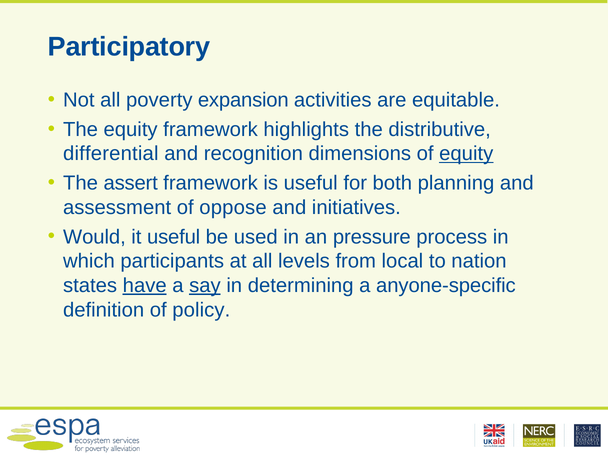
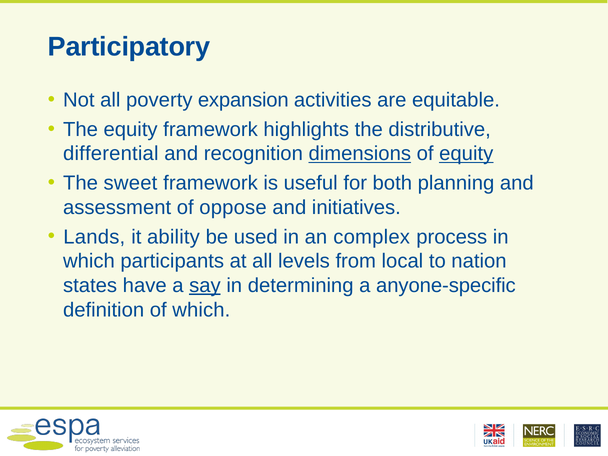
dimensions underline: none -> present (360, 154)
assert: assert -> sweet (130, 183)
Would: Would -> Lands (94, 237)
it useful: useful -> ability (173, 237)
pressure: pressure -> complex (372, 237)
have underline: present -> none (145, 286)
of policy: policy -> which (201, 310)
